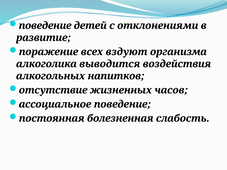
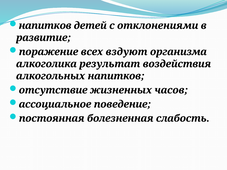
поведение: поведение -> напитков (45, 26)
выводится: выводится -> результат (110, 64)
